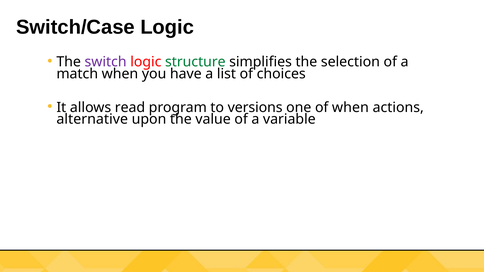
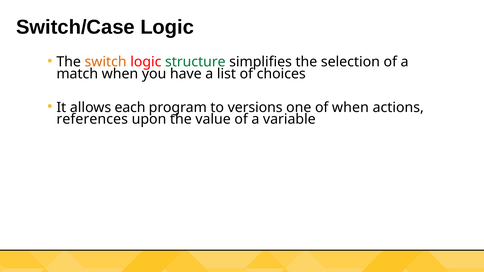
switch colour: purple -> orange (106, 62)
read: read -> each (130, 108)
alternative: alternative -> references (92, 119)
